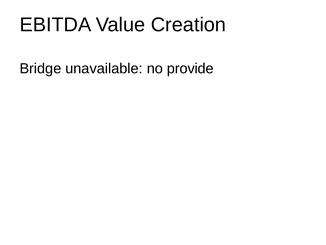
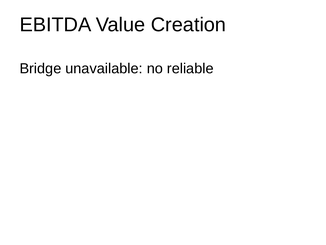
provide: provide -> reliable (190, 68)
